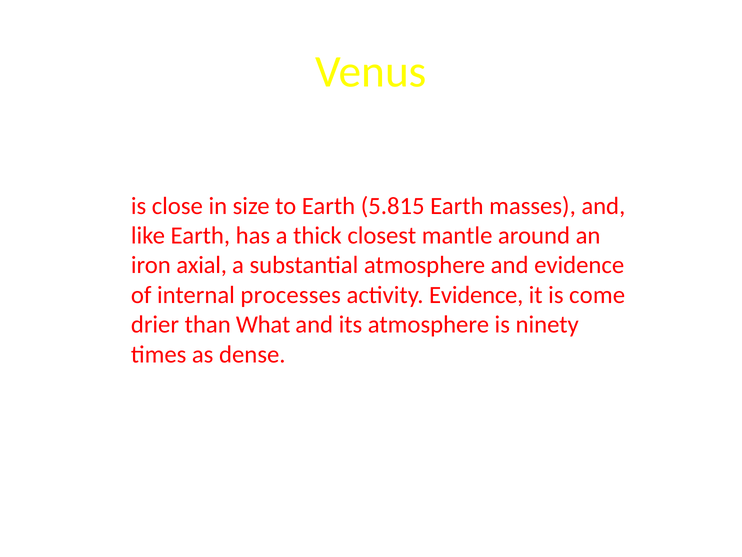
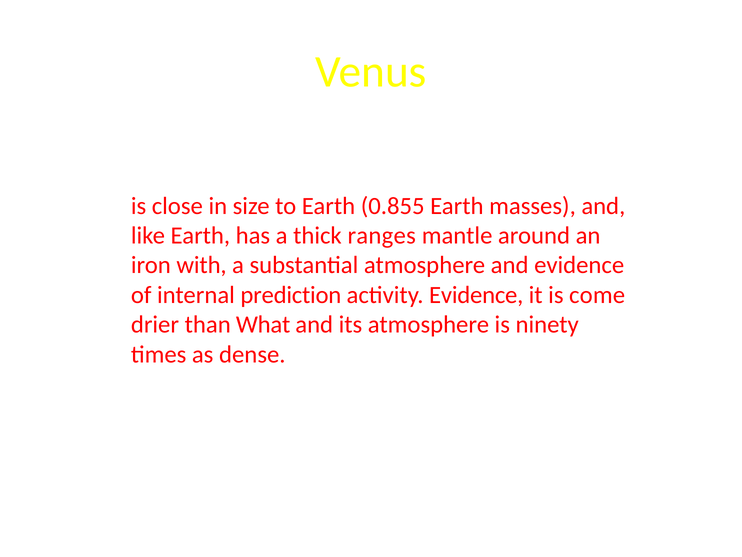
5.815: 5.815 -> 0.855 (393, 206)
closest: closest -> ranges (382, 235)
axial: axial -> with (202, 265)
processes: processes -> prediction (291, 295)
